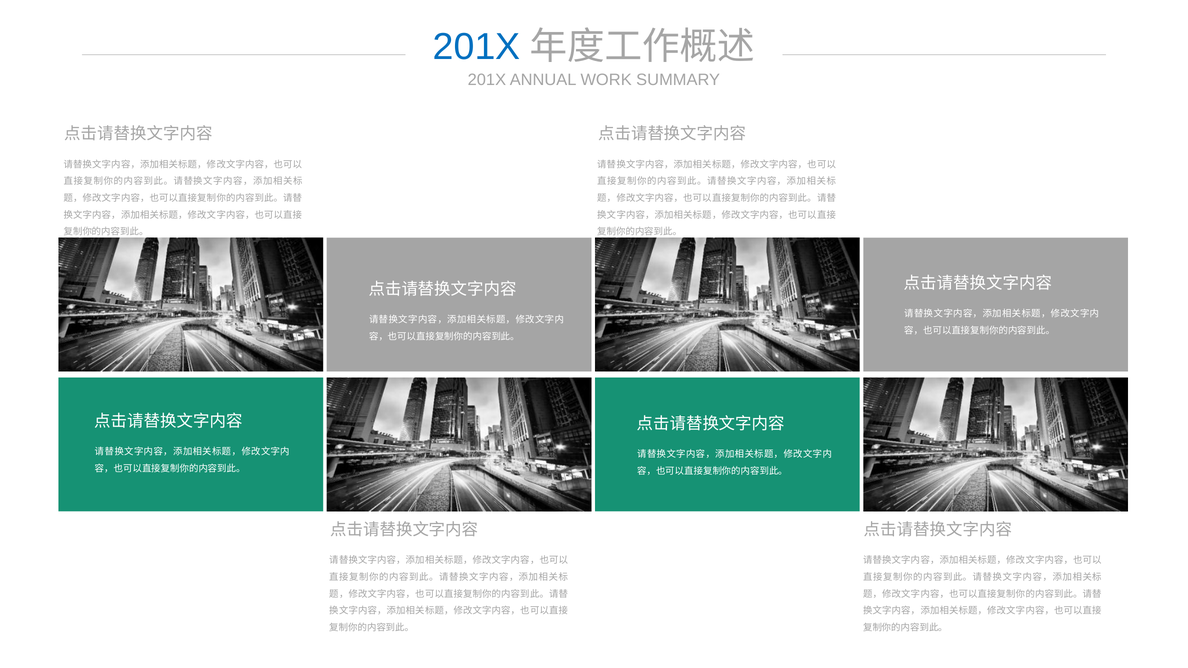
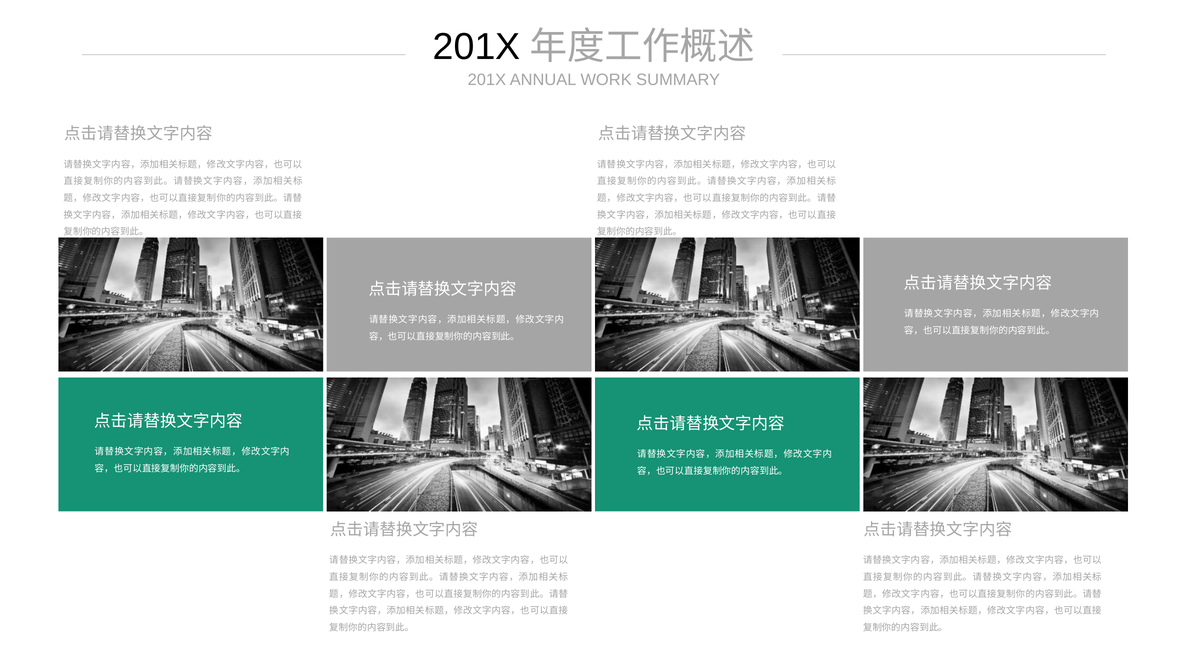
201X colour: blue -> black (477, 47)
